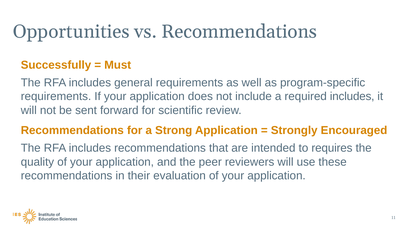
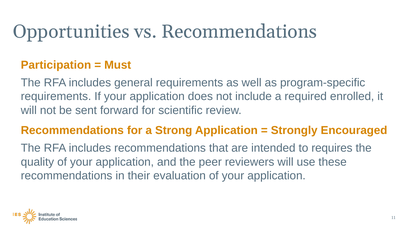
Successfully: Successfully -> Participation (56, 65)
required includes: includes -> enrolled (352, 97)
